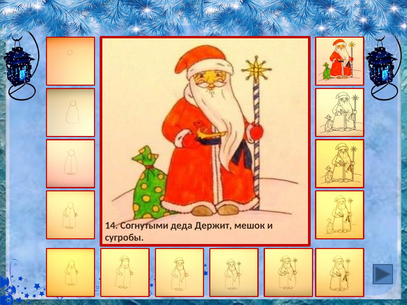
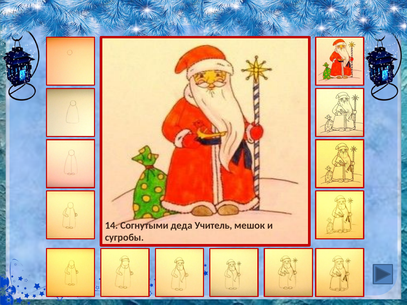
Держит: Держит -> Учитель (213, 226)
